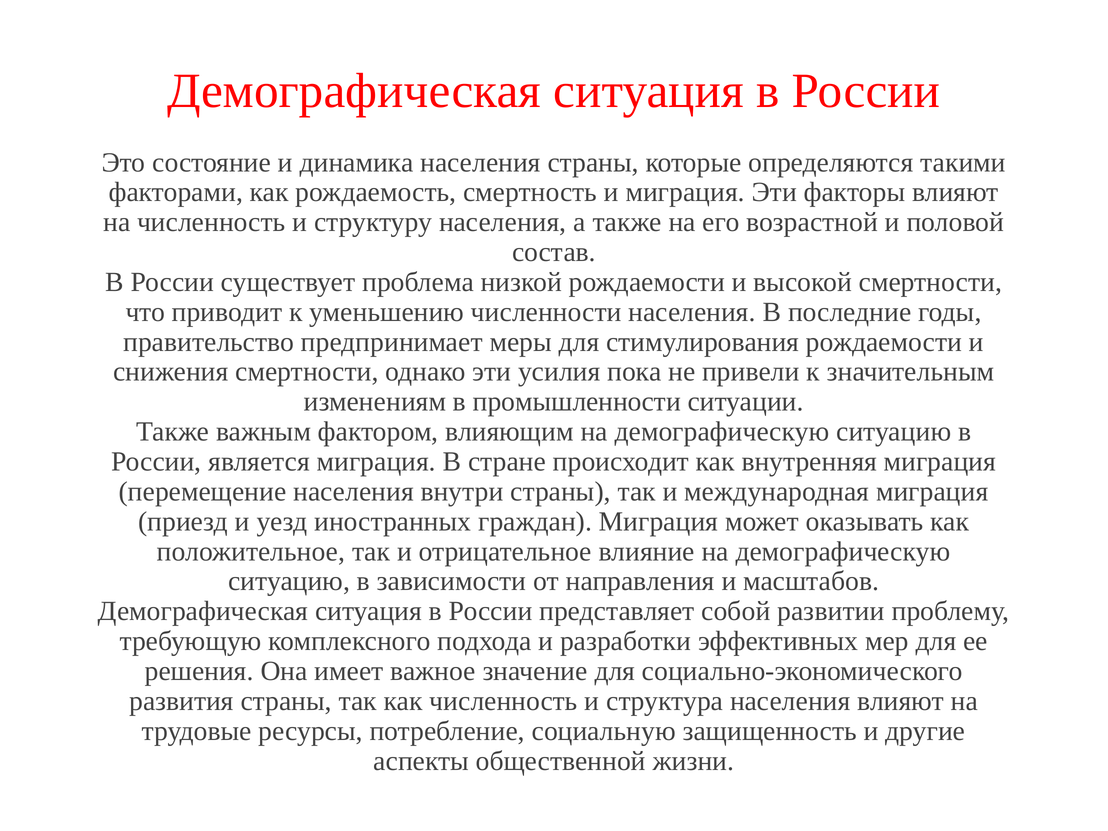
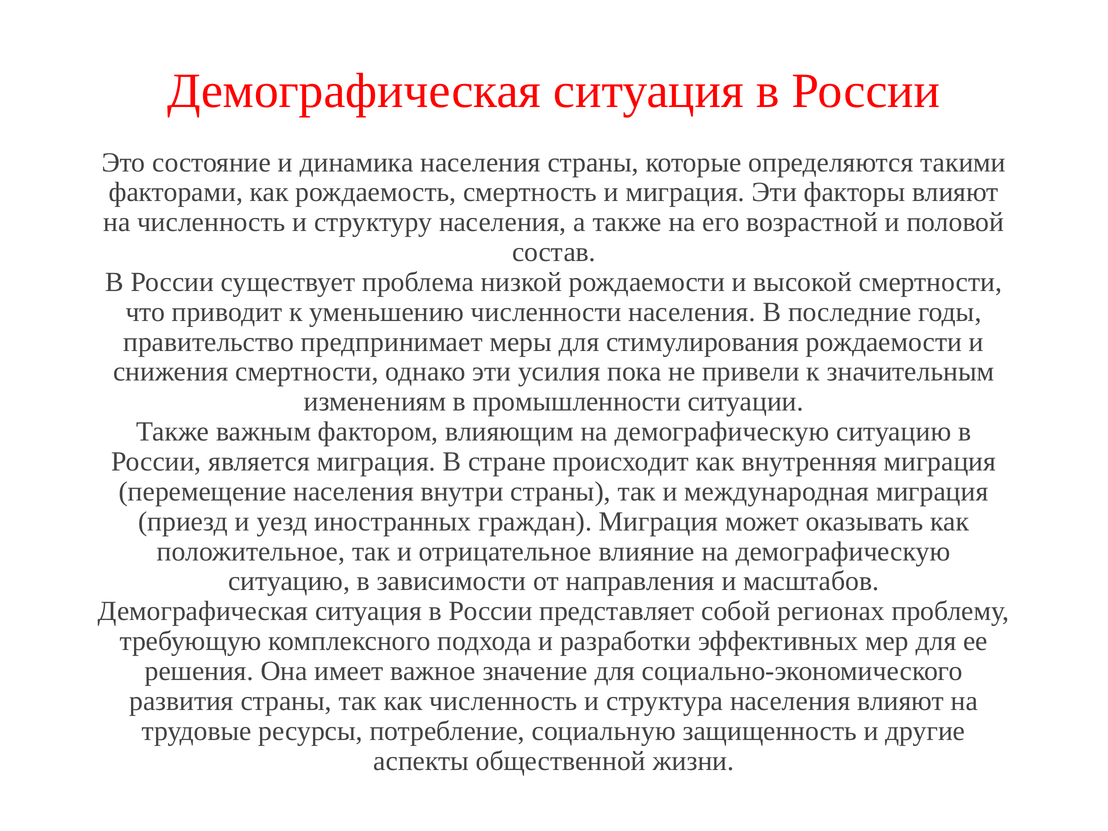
развитии: развитии -> регионах (831, 611)
